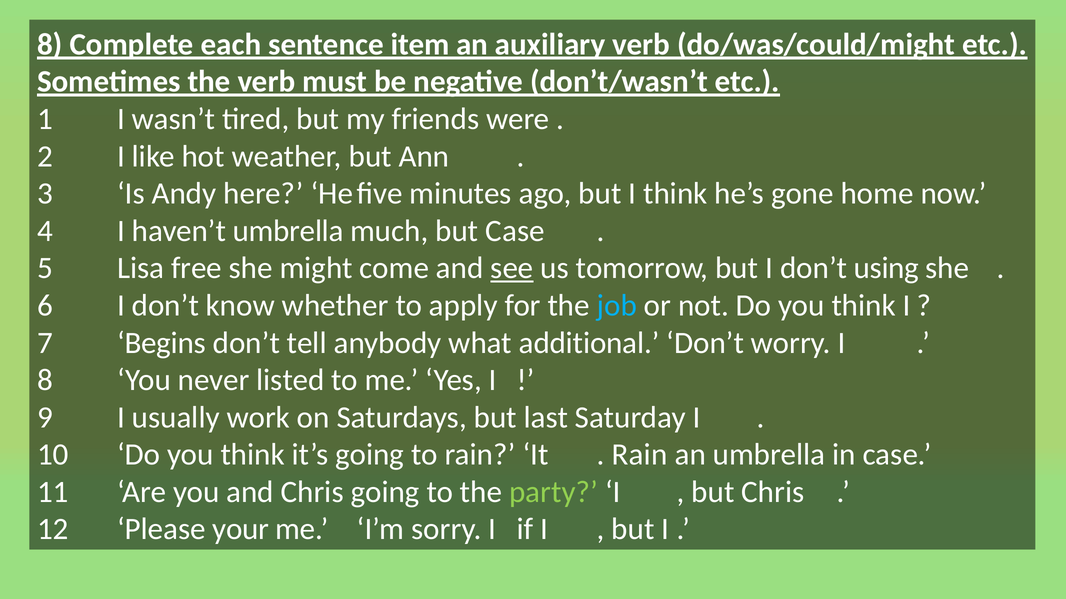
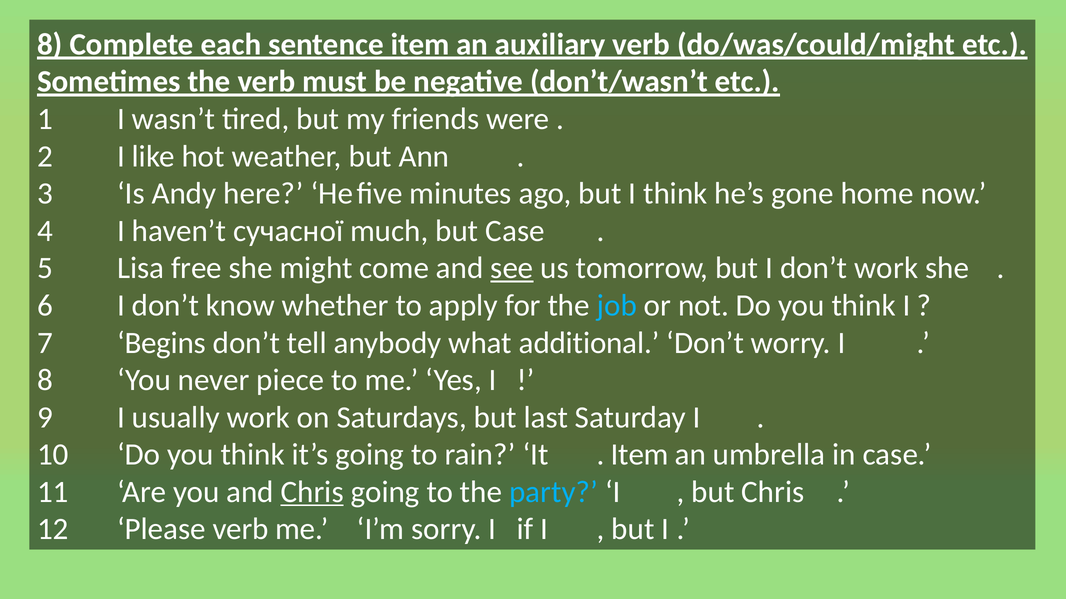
haven’t umbrella: umbrella -> сучасної (288, 231)
don’t using: using -> work (886, 268)
listed: listed -> piece (290, 380)
Rain: Rain -> Item (640, 455)
Chris underline: none -> present (312, 492)
party colour: light green -> light blue (554, 492)
Please your: your -> verb (241, 530)
